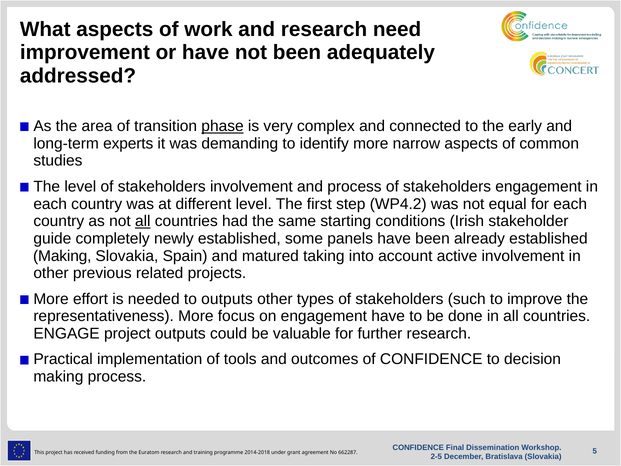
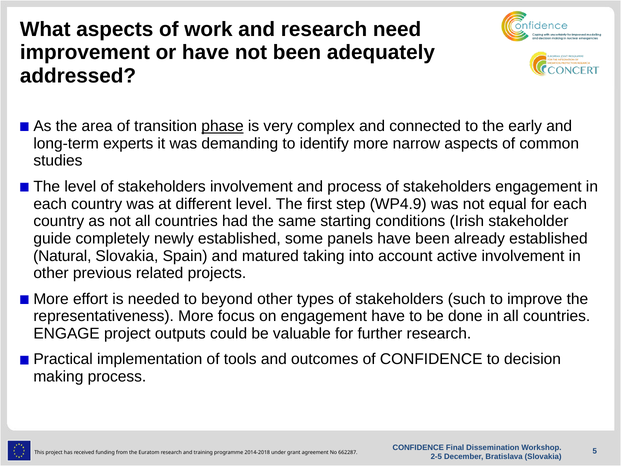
WP4.2: WP4.2 -> WP4.9 (398, 204)
all underline: present -> none (143, 221)
Making: Making -> Natural (62, 256)
to outputs: outputs -> beyond (227, 299)
